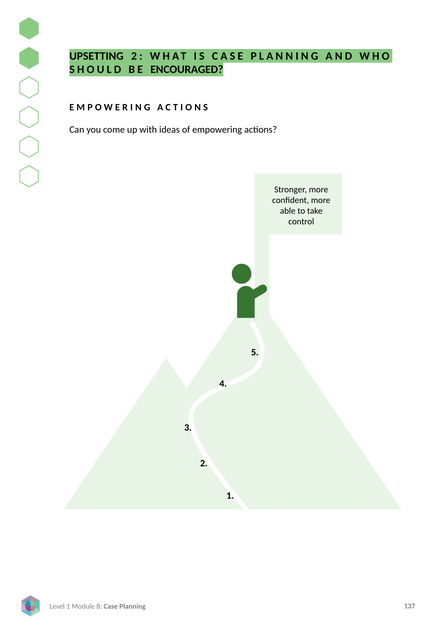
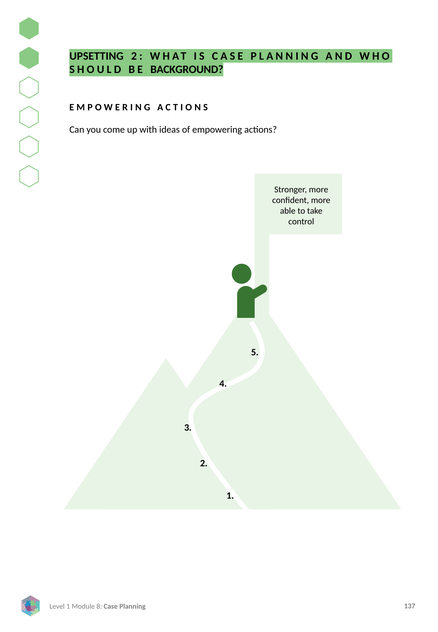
ENCOURAGED: ENCOURAGED -> BACKGROUND (187, 70)
